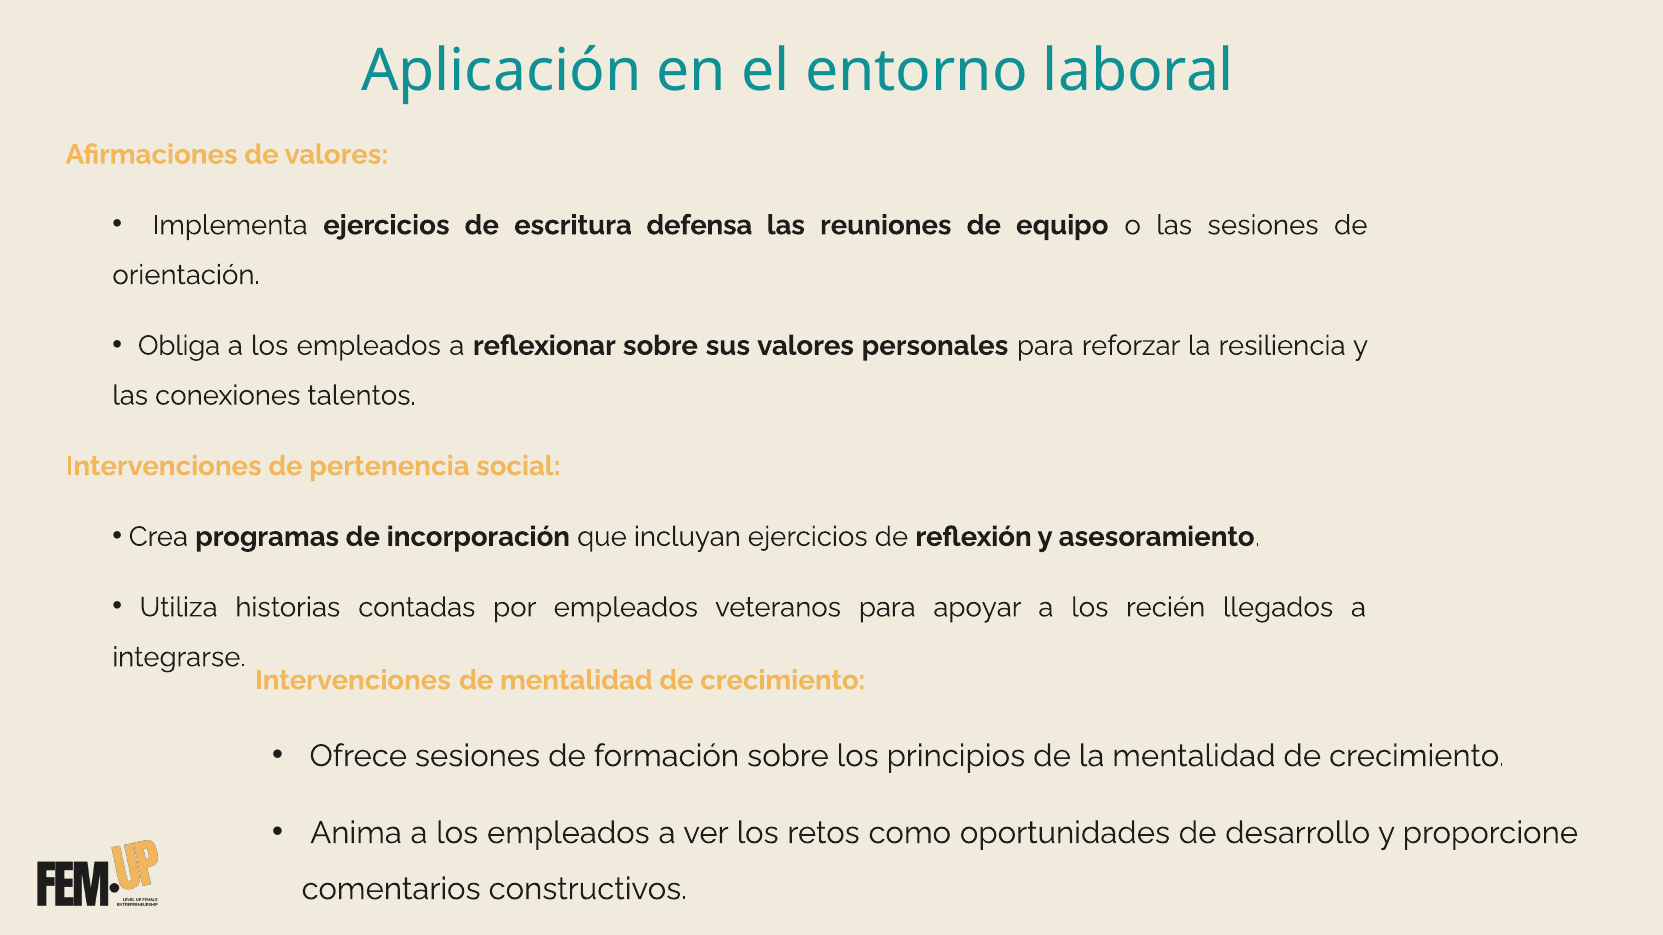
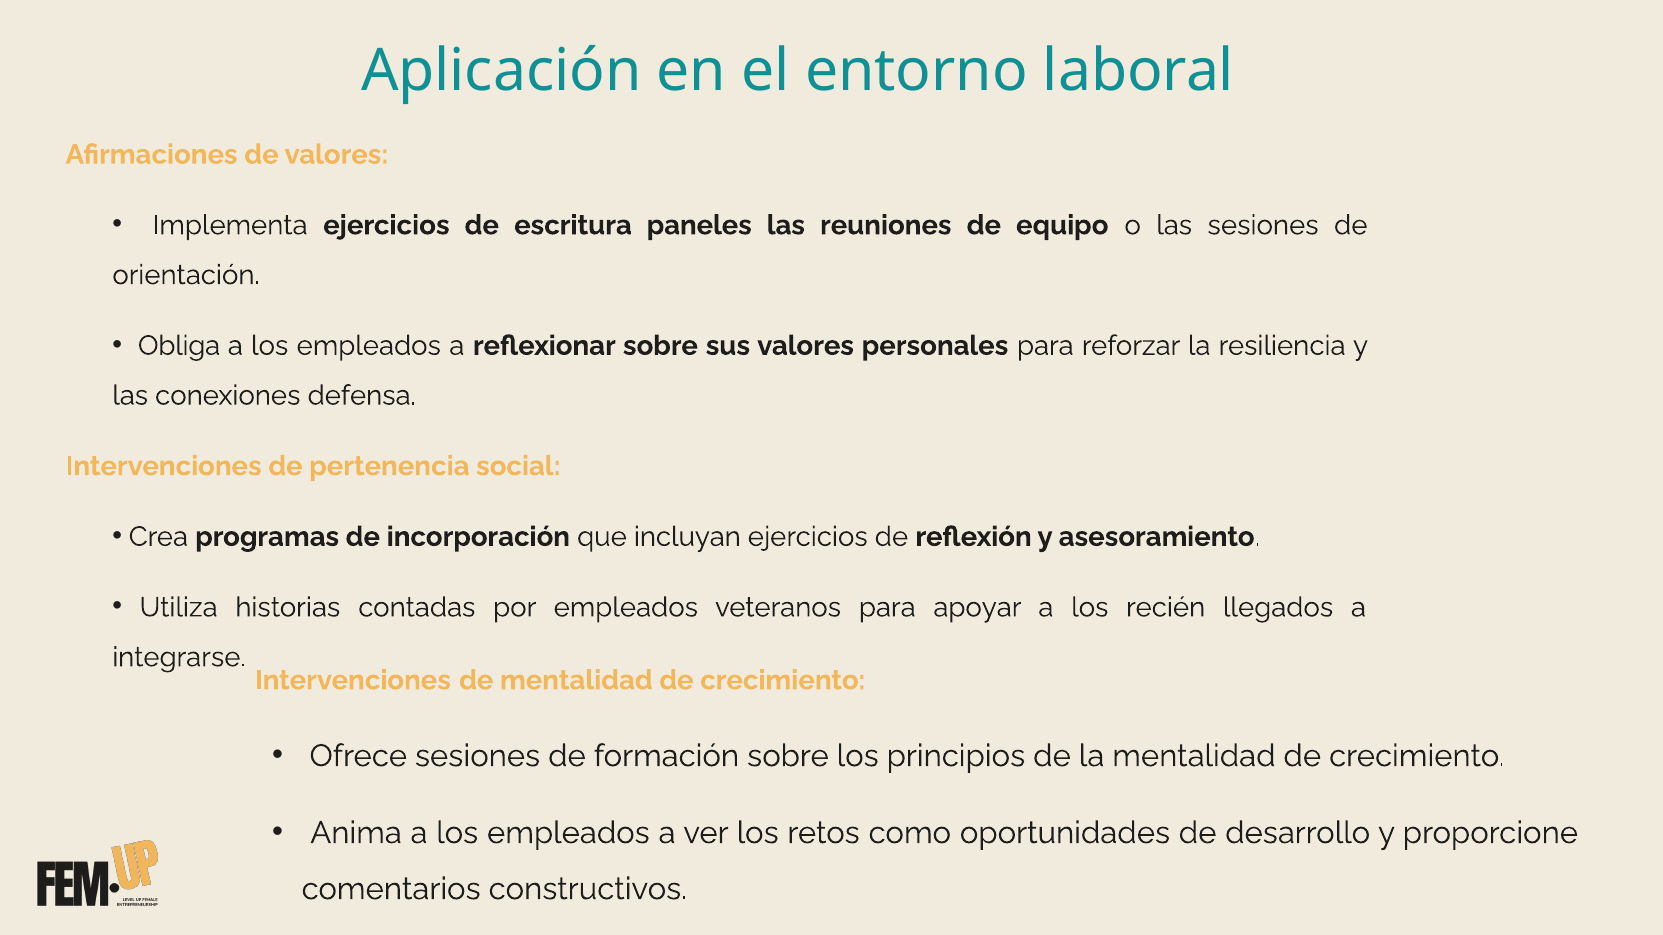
defensa: defensa -> paneles (699, 225)
talentos: talentos -> defensa (362, 396)
